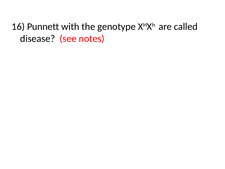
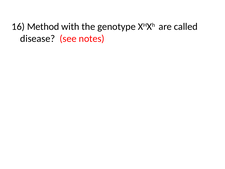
Punnett: Punnett -> Method (43, 27)
